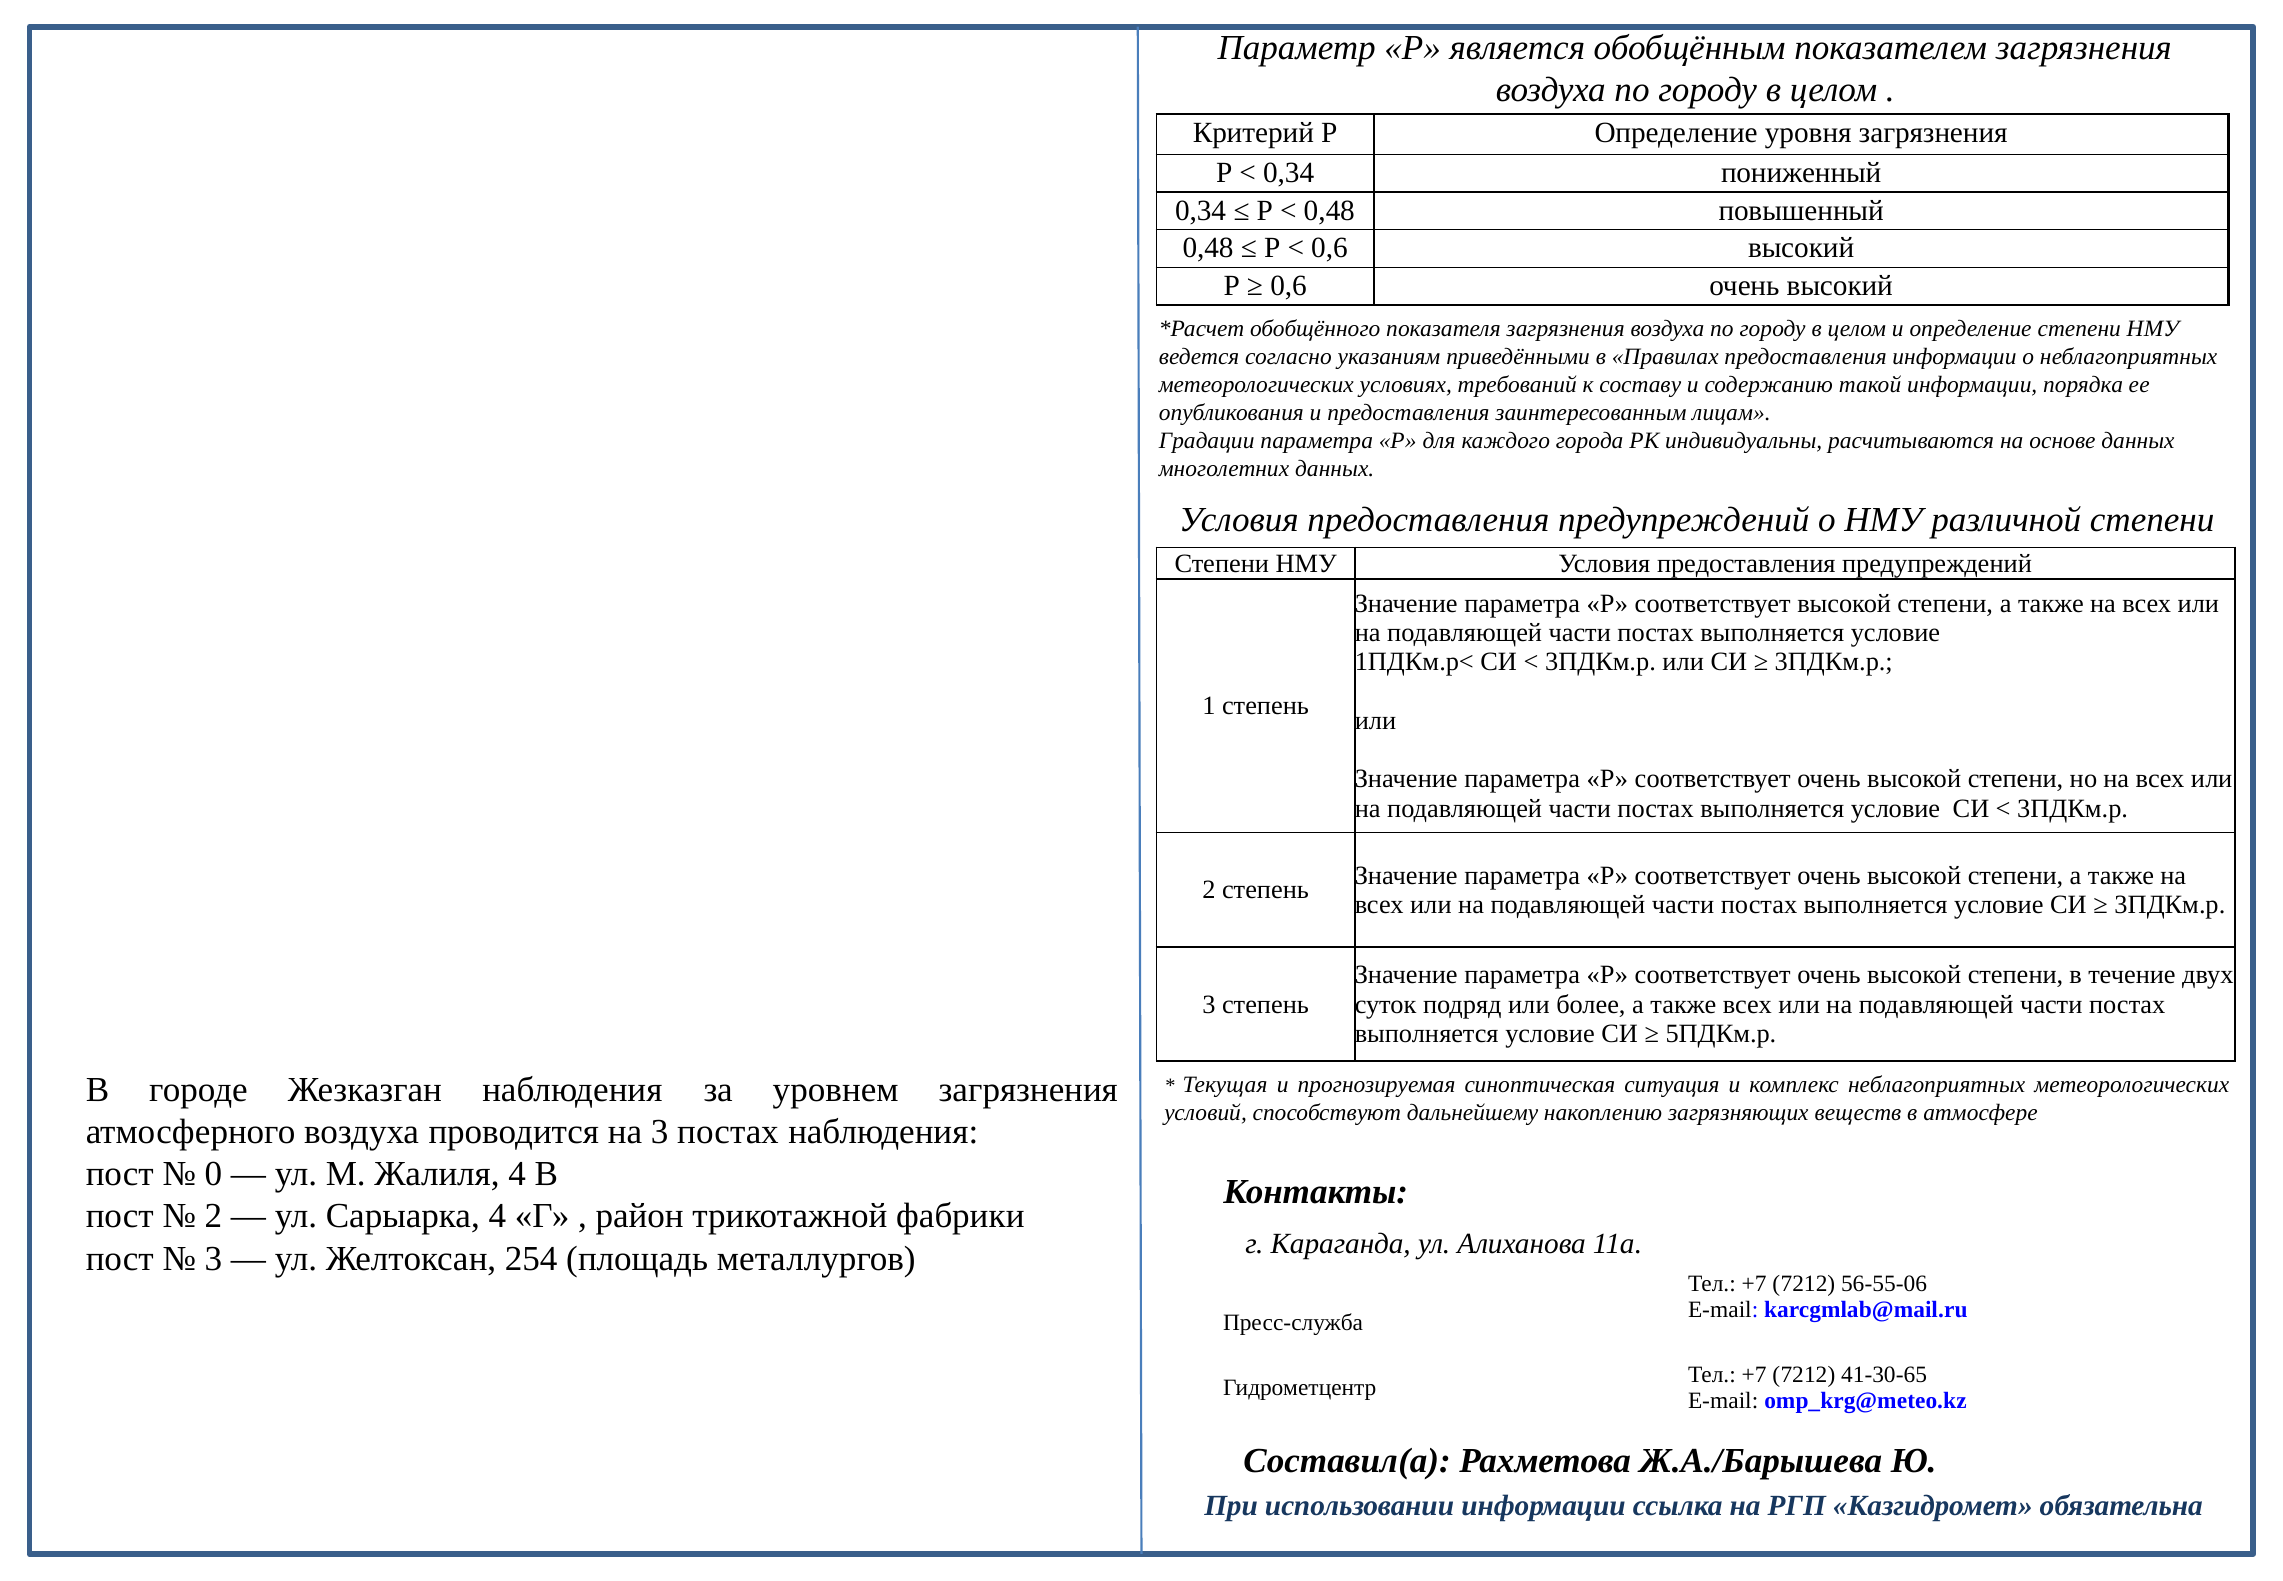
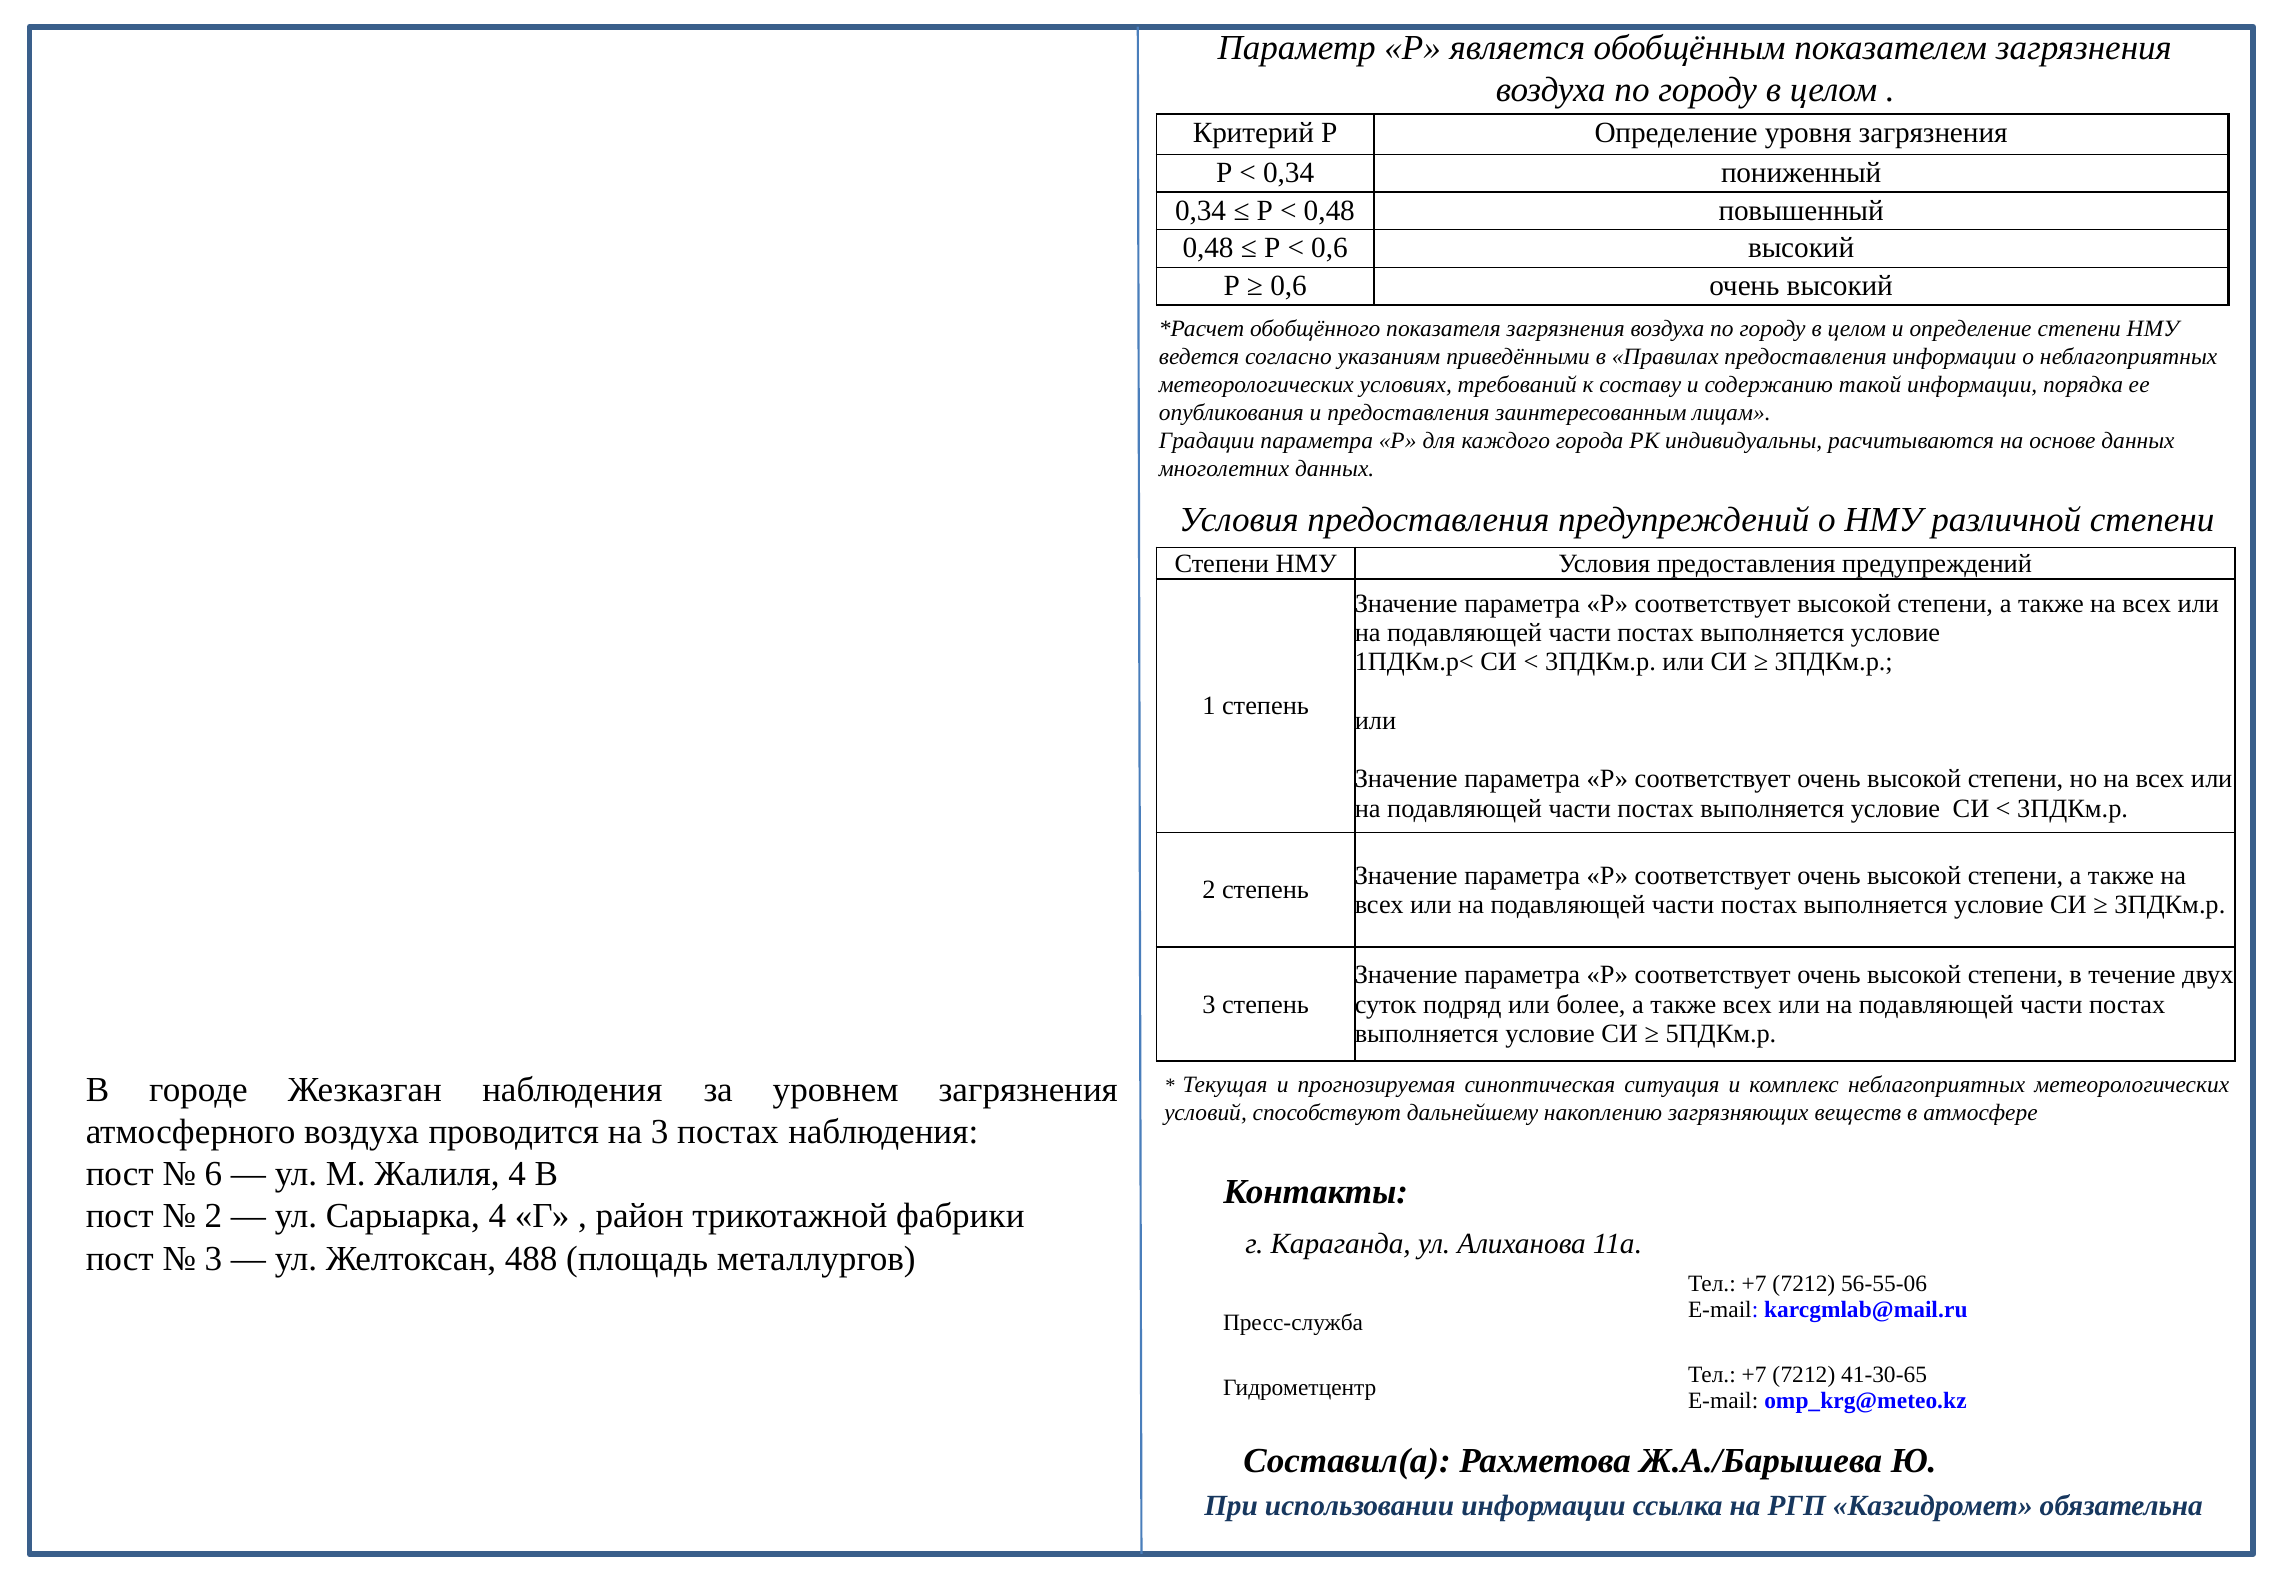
0: 0 -> 6 (213, 1174)
254: 254 -> 488 (531, 1258)
